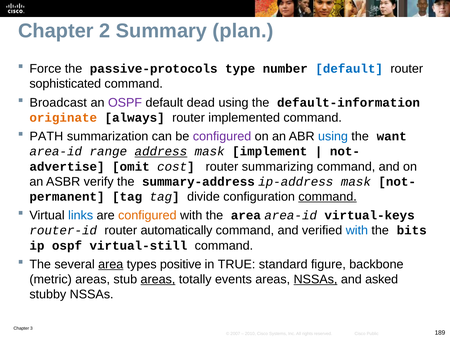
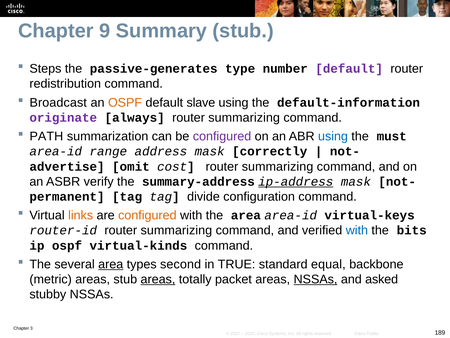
2: 2 -> 9 (105, 31)
Summary plan: plan -> stub (243, 31)
Force: Force -> Steps (45, 69)
passive-protocols: passive-protocols -> passive-generates (154, 69)
default colour: blue -> purple (349, 69)
sophisticated: sophisticated -> redistribution (65, 84)
OSPF colour: purple -> orange (125, 102)
dead: dead -> slave (201, 102)
originate colour: orange -> purple (63, 117)
always router implemented: implemented -> summarizing (244, 117)
want: want -> must (392, 136)
address underline: present -> none (161, 151)
implement: implement -> correctly (270, 151)
ip-address underline: none -> present (296, 181)
command underline: present -> none (328, 196)
links colour: blue -> orange (81, 215)
router-id router automatically: automatically -> summarizing (176, 230)
virtual-still: virtual-still -> virtual-kinds (138, 245)
positive: positive -> second (181, 264)
figure: figure -> equal (328, 264)
events: events -> packet (233, 279)
